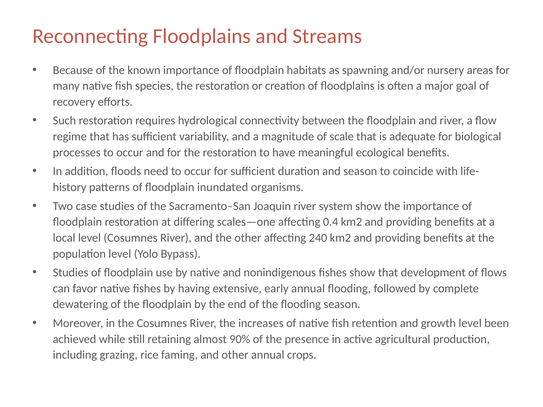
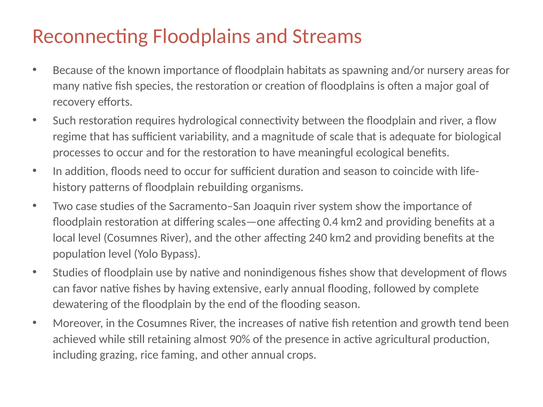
inundated: inundated -> rebuilding (223, 187)
growth level: level -> tend (470, 323)
